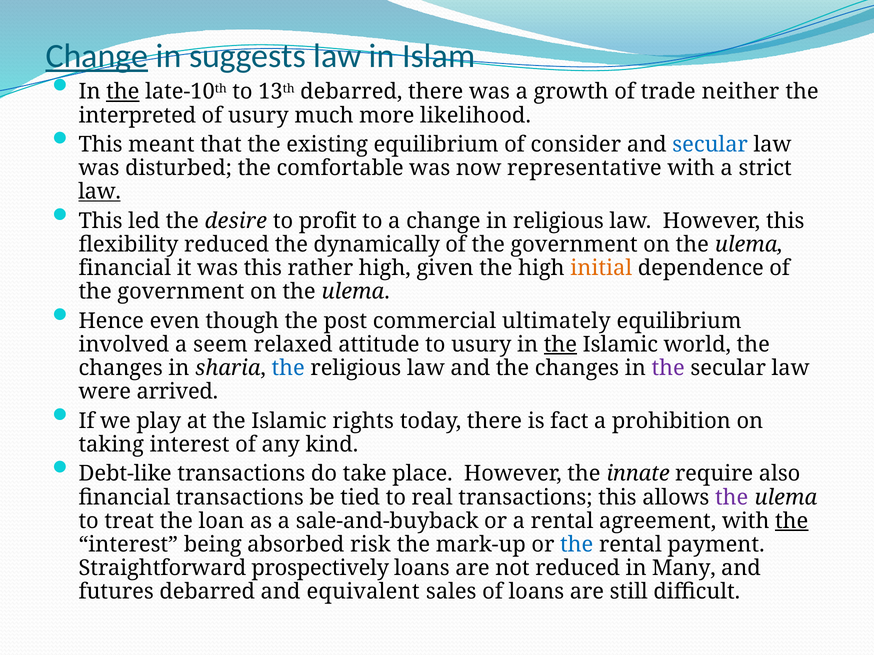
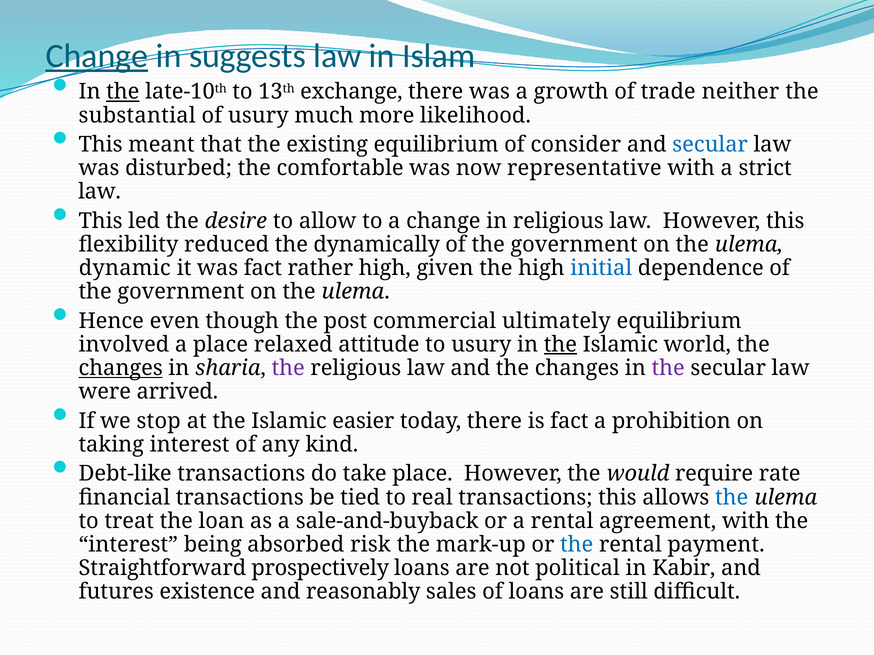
13th debarred: debarred -> exchange (351, 92)
interpreted: interpreted -> substantial (137, 115)
law underline: present -> none (99, 192)
profit: profit -> allow (328, 221)
financial: financial -> dynamic (125, 268)
was this: this -> fact (263, 268)
initial colour: orange -> blue (601, 268)
a seem: seem -> place (221, 345)
changes underline: none -> present (121, 368)
the colour: blue -> purple (288, 368)
play: play -> stop (159, 421)
rights: rights -> easier (363, 421)
innate: innate -> would (638, 474)
also: also -> rate (780, 474)
the colour: purple -> blue (732, 498)
the underline: present -> none (792, 521)
not reduced: reduced -> political (578, 568)
Many: Many -> Kabir (684, 568)
futures debarred: debarred -> existence (207, 592)
equivalent: equivalent -> reasonably (363, 592)
